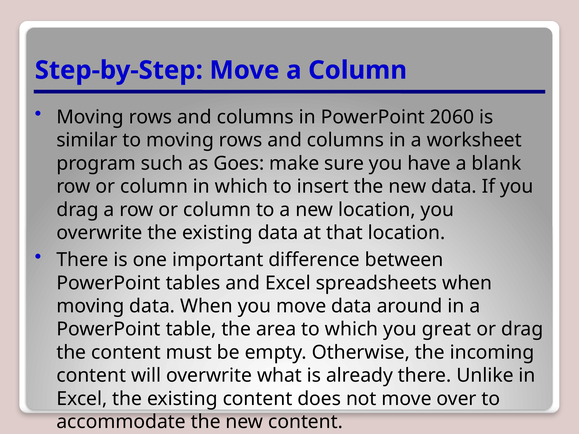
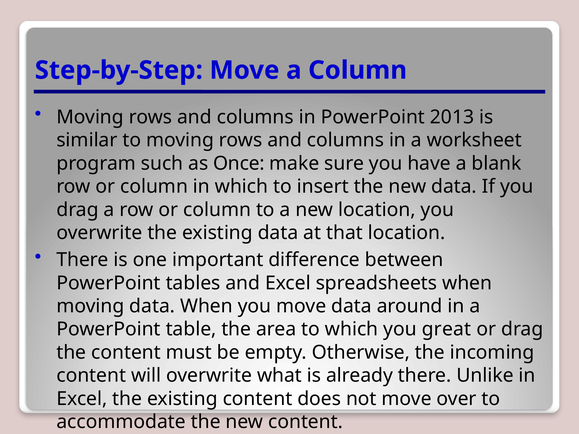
2060: 2060 -> 2013 (452, 117)
Goes: Goes -> Once (239, 163)
